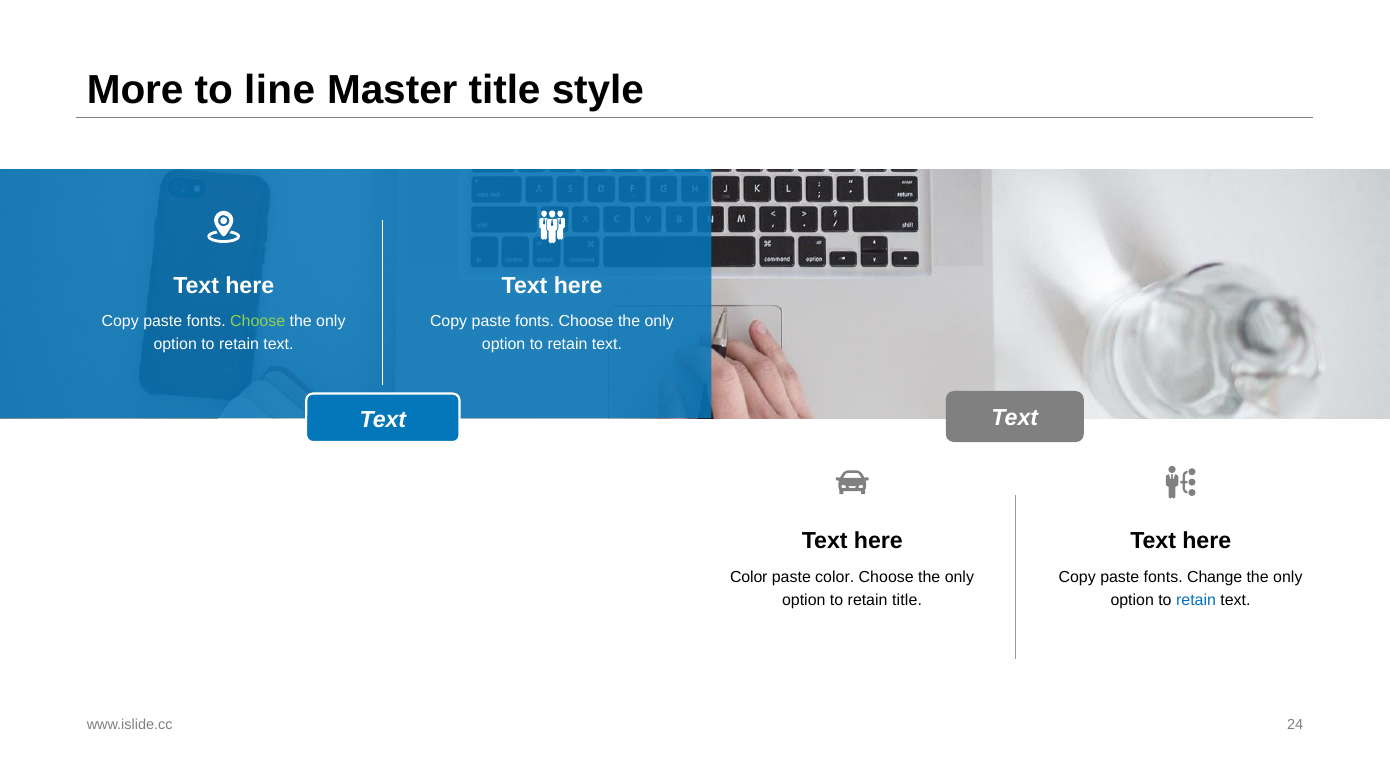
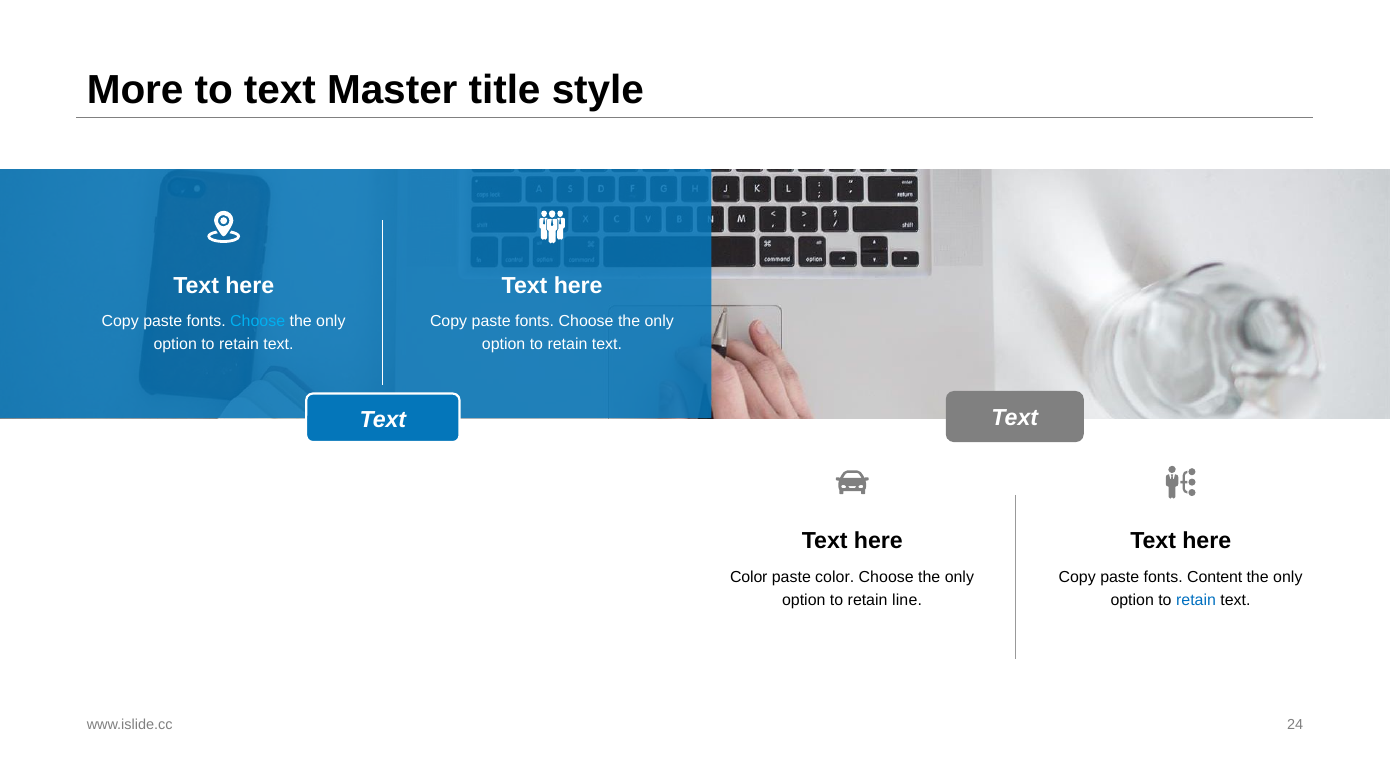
to line: line -> text (280, 90)
Choose colour: light green -> light blue (258, 322)
Change: Change -> Content (1215, 577)
retain title: title -> line (907, 600)
